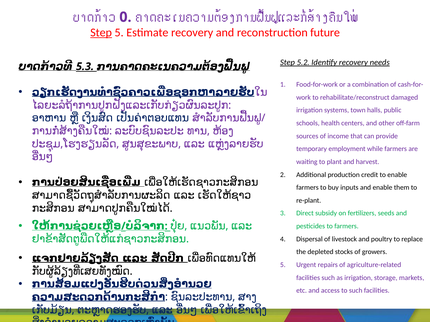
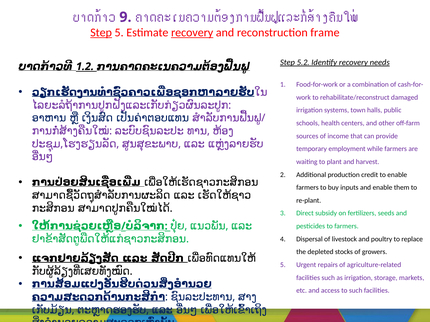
0: 0 -> 9 (125, 17)
recovery underline: none -> present (192, 33)
future: future -> frame (325, 33)
5.3: 5.3 -> 1.2 (85, 67)
